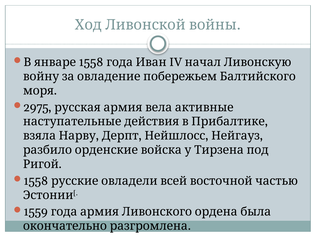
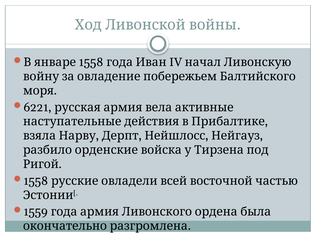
2975: 2975 -> 6221 (38, 107)
